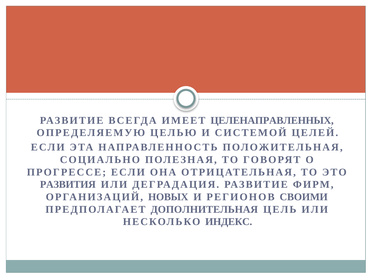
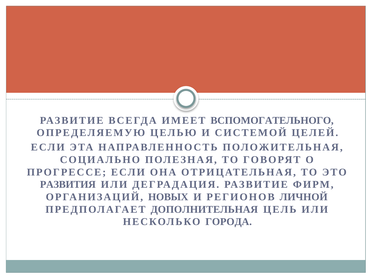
ЦЕЛЕНАПРАВЛЕННЫХ: ЦЕЛЕНАПРАВЛЕННЫХ -> ВСПОМОГАТЕЛЬНОГО (272, 120)
СВОИМИ: СВОИМИ -> ЛИЧНОЙ (304, 197)
ИНДЕКС: ИНДЕКС -> ГОРОДА (229, 222)
